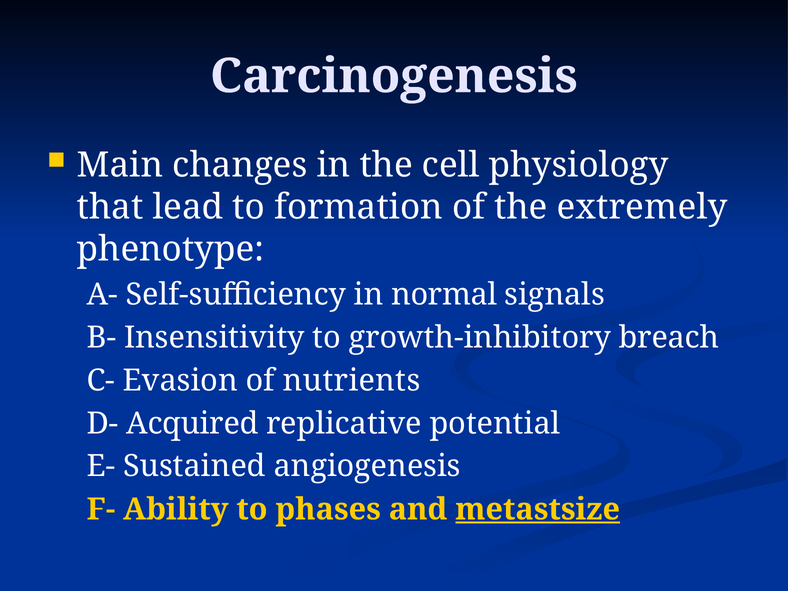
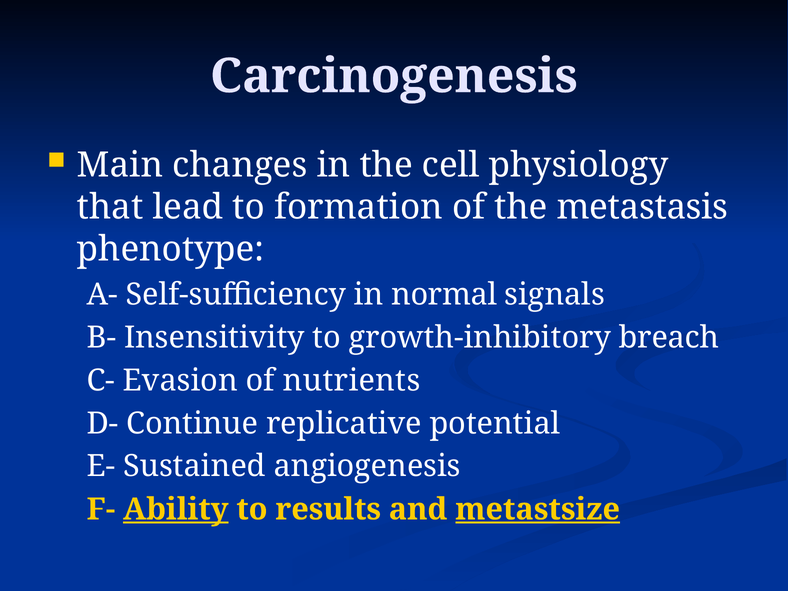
extremely: extremely -> metastasis (642, 207)
Acquired: Acquired -> Continue (192, 423)
Ability underline: none -> present (176, 509)
phases: phases -> results (328, 509)
